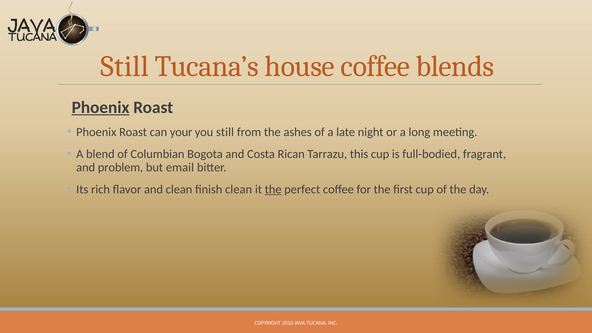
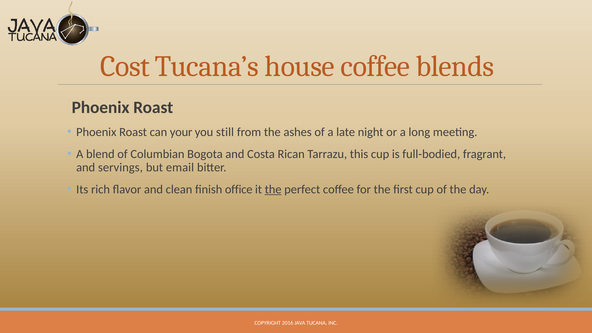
Still: Still -> Cost (125, 66)
Phoenix underline: present -> none (101, 107)
problem: problem -> servings (120, 167)
finish clean: clean -> office (239, 189)
